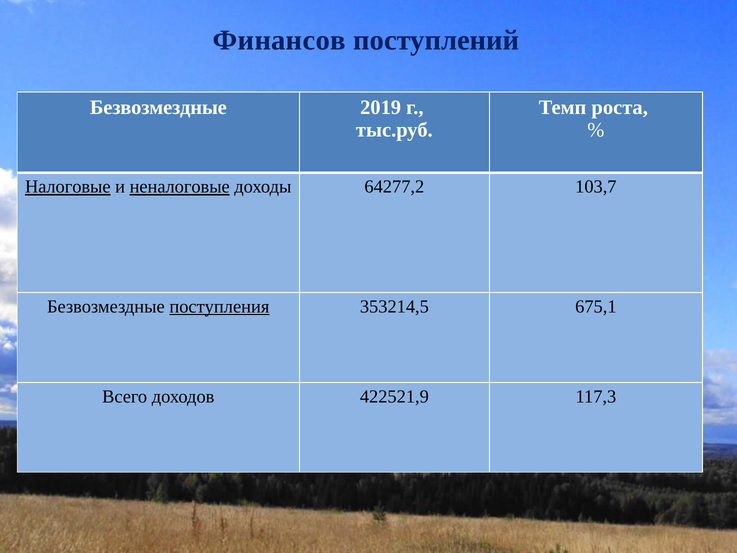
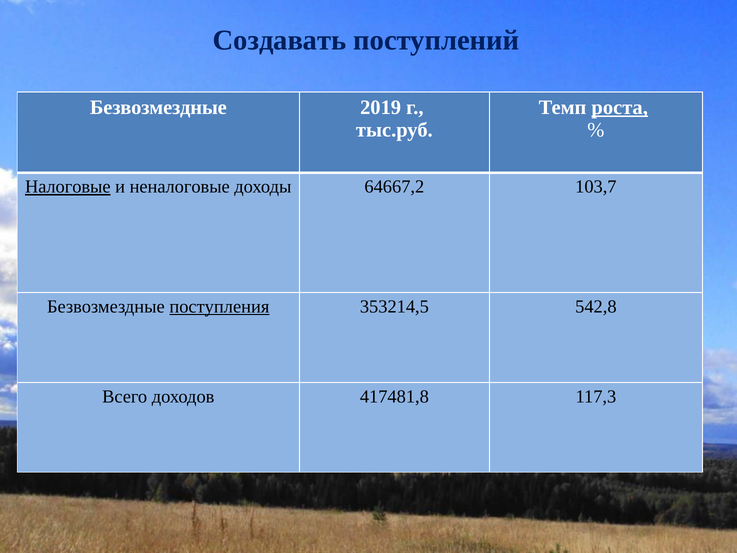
Финансов: Финансов -> Создавать (280, 40)
роста underline: none -> present (620, 107)
неналоговые underline: present -> none (180, 187)
64277,2: 64277,2 -> 64667,2 (394, 187)
675,1: 675,1 -> 542,8 (596, 306)
422521,9: 422521,9 -> 417481,8 (394, 396)
